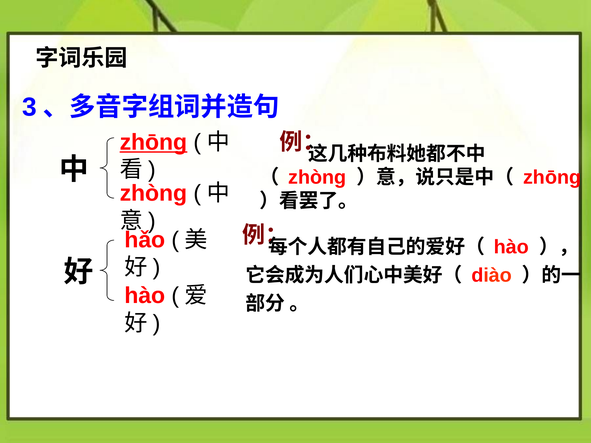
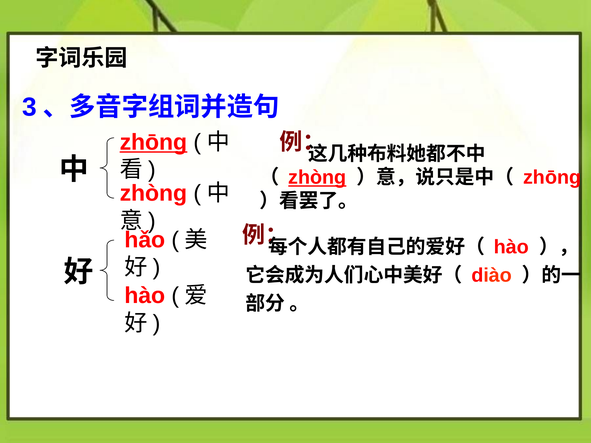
zhòng underline: none -> present (317, 178)
